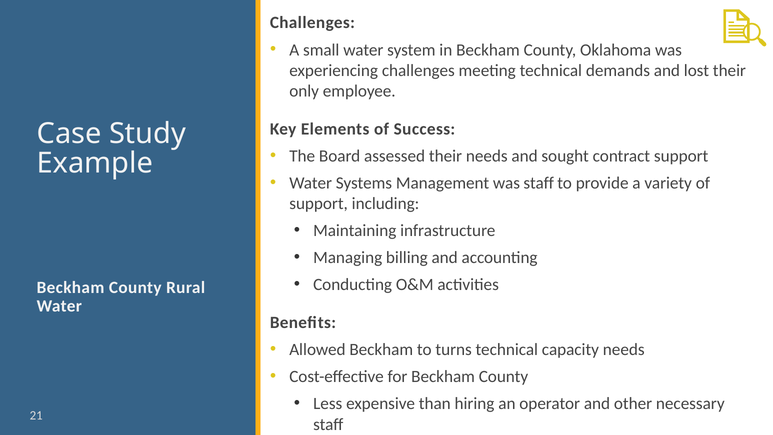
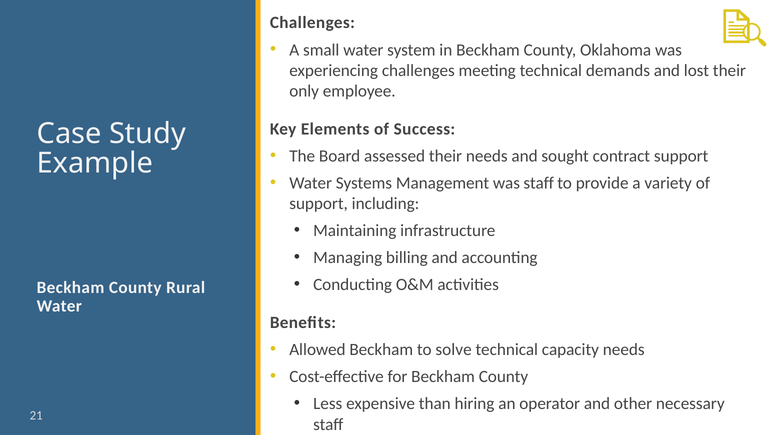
turns: turns -> solve (454, 350)
